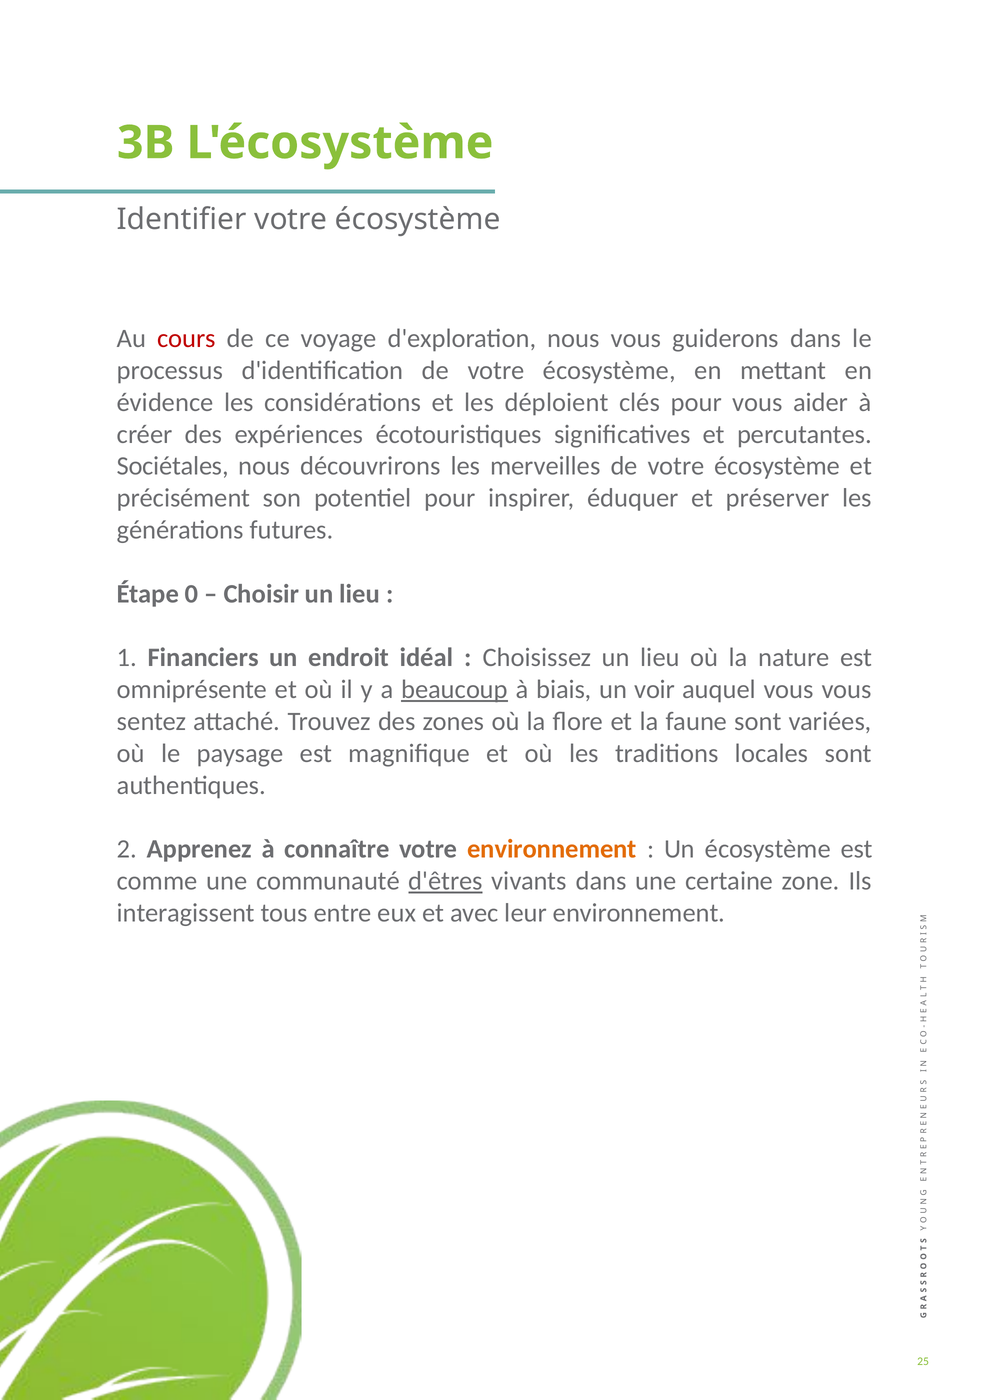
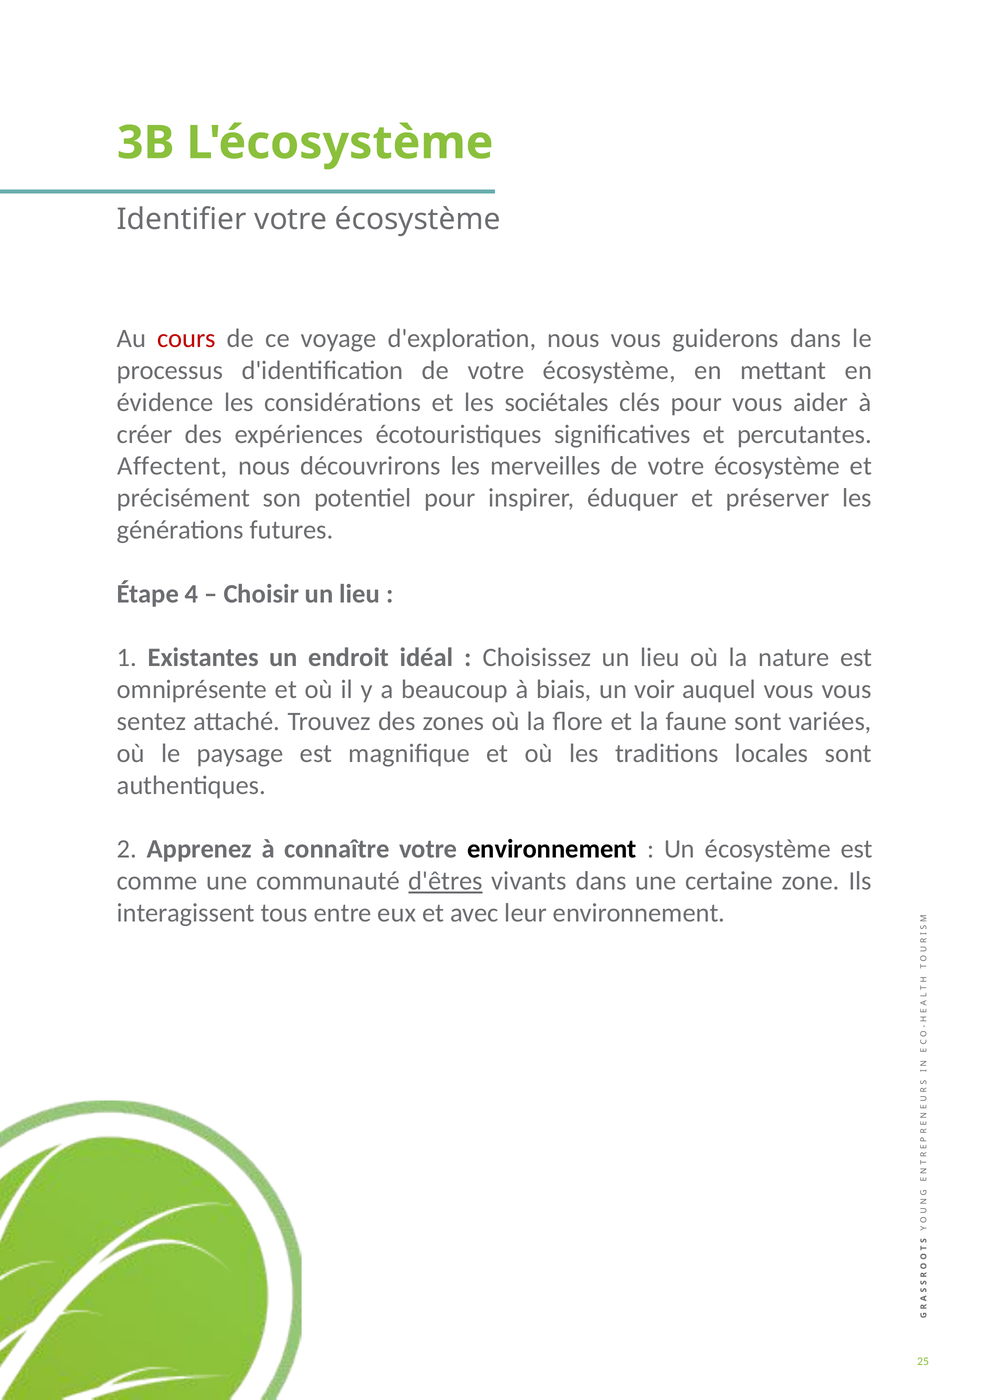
déploient: déploient -> sociétales (557, 402)
Sociétales: Sociétales -> Affectent (172, 466)
0: 0 -> 4 (192, 594)
Financiers: Financiers -> Existantes (203, 658)
beaucoup underline: present -> none (455, 690)
environnement colour: orange -> black (552, 849)
